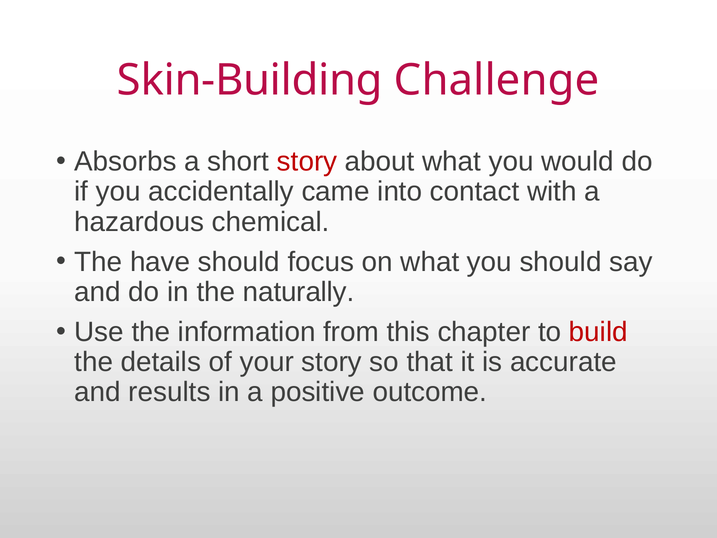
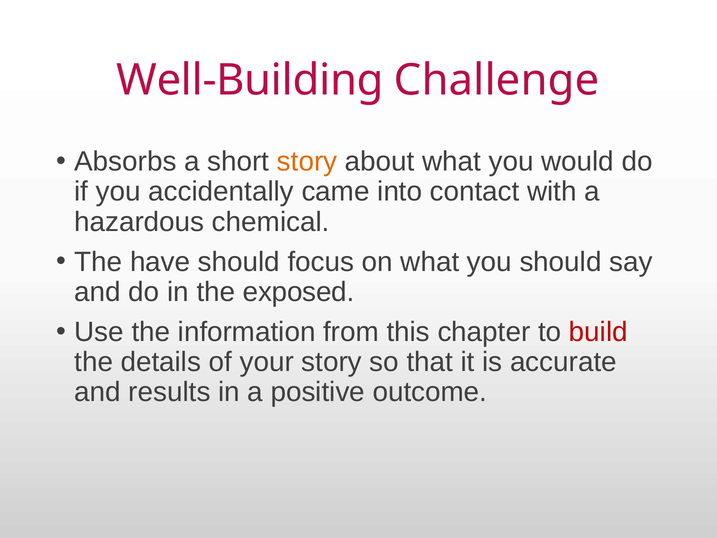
Skin-Building: Skin-Building -> Well-Building (250, 80)
story colour: red -> orange (307, 162)
naturally: naturally -> exposed (299, 292)
